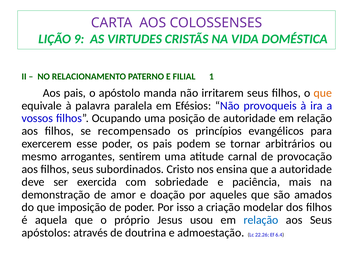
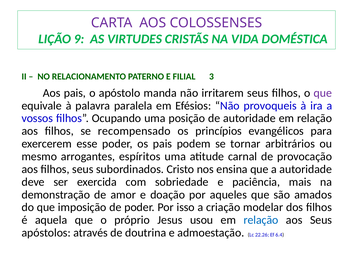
1: 1 -> 3 (211, 76)
que colour: orange -> purple (323, 93)
sentirem: sentirem -> espíritos (140, 156)
